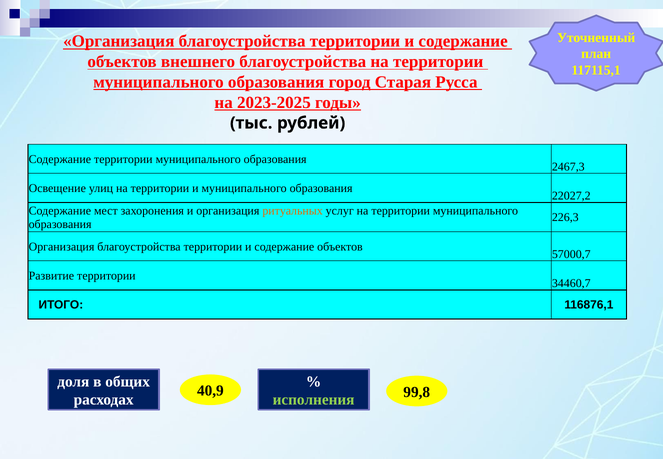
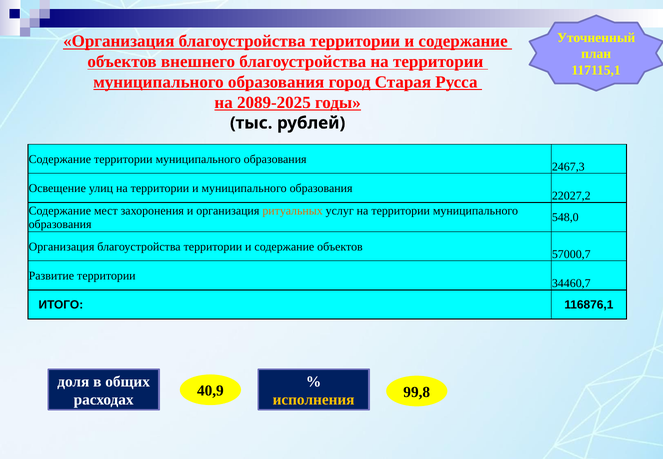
2023-2025: 2023-2025 -> 2089-2025 (274, 103)
226,3: 226,3 -> 548,0 (565, 217)
исполнения colour: light green -> yellow (314, 400)
